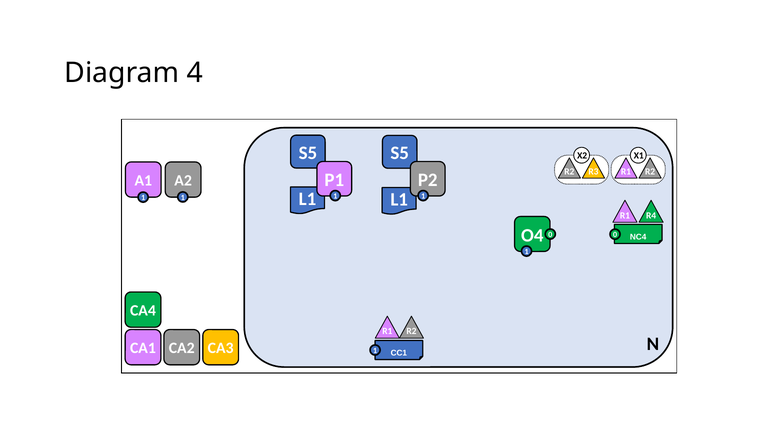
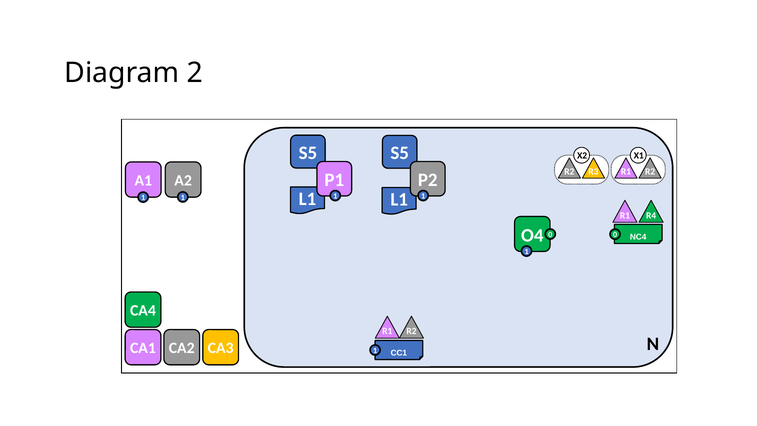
4: 4 -> 2 (195, 73)
